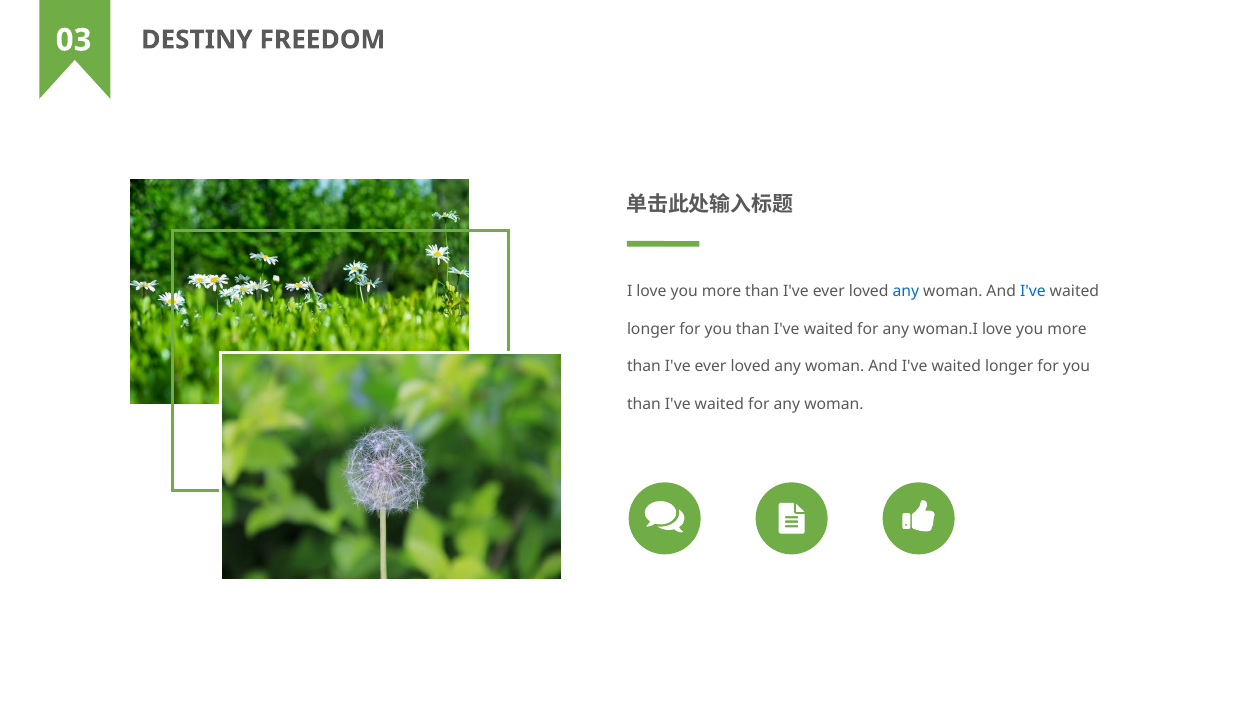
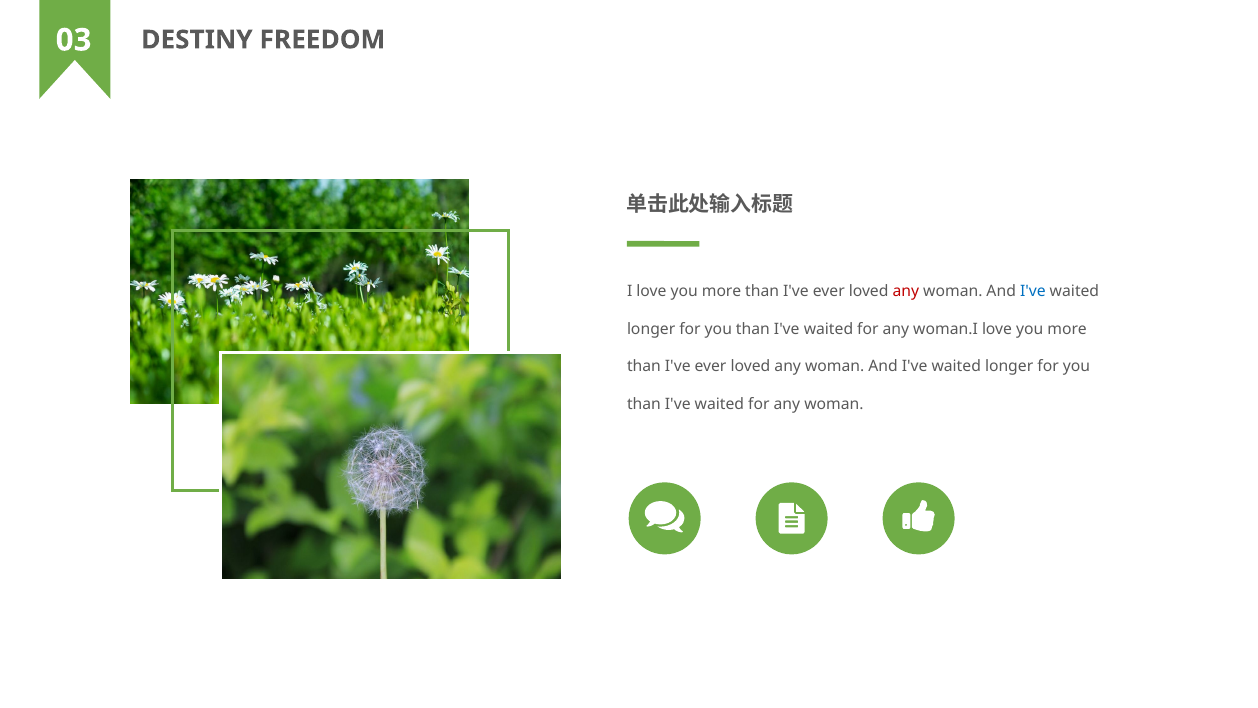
any colour: blue -> red (906, 291)
